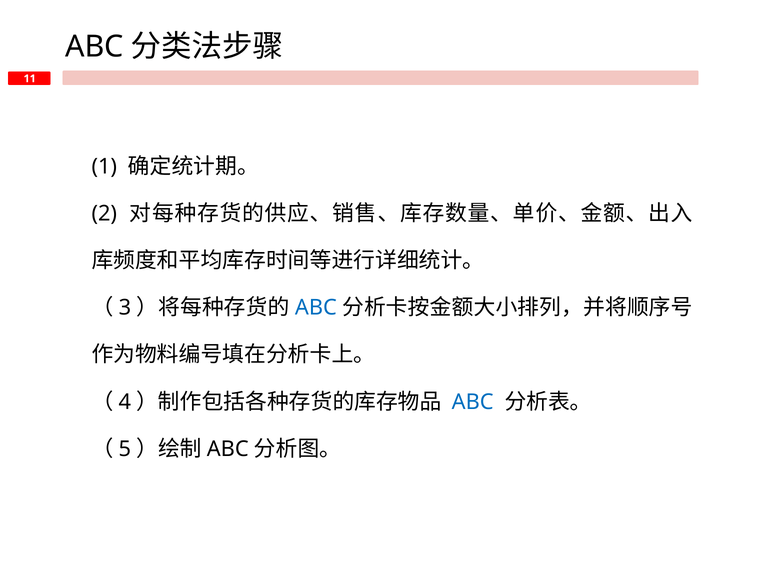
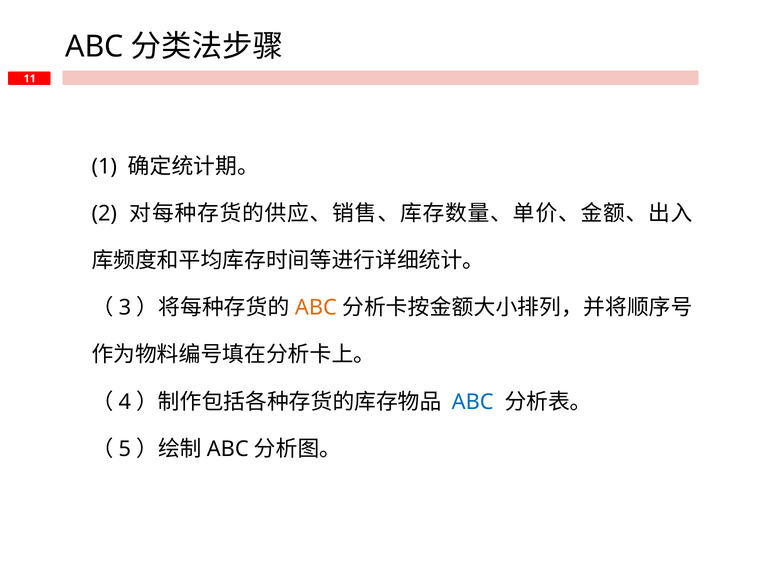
ABC colour: blue -> orange (316, 308)
